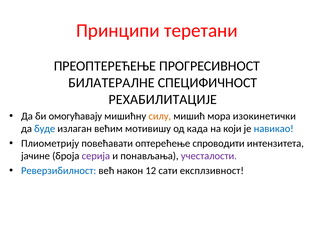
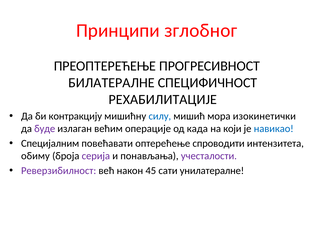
теретани: теретани -> зглобног (201, 30)
омогућавају: омогућавају -> контракцију (75, 116)
силу colour: orange -> blue (160, 116)
буде colour: blue -> purple (45, 128)
мотивишу: мотивишу -> операције (148, 128)
Плиометрију: Плиометрију -> Специјалним (50, 143)
јачине: јачине -> обиму (35, 156)
Реверзибилност colour: blue -> purple (59, 170)
12: 12 -> 45 (151, 170)
експлзивност: експлзивност -> унилатералне (212, 170)
